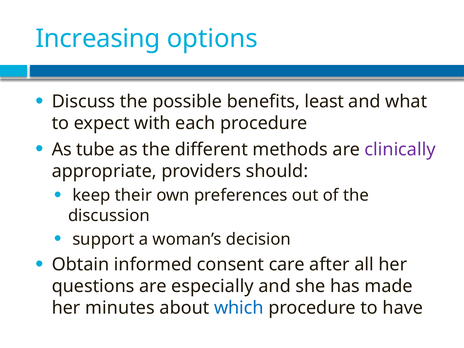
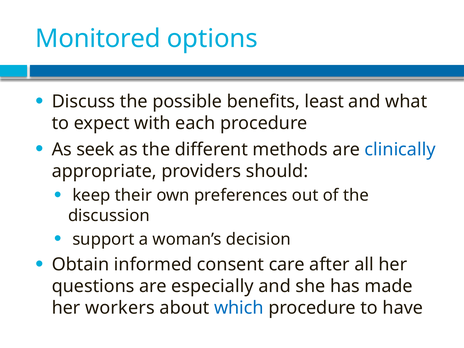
Increasing: Increasing -> Monitored (98, 39)
tube: tube -> seek (96, 149)
clinically colour: purple -> blue (400, 149)
minutes: minutes -> workers (120, 308)
